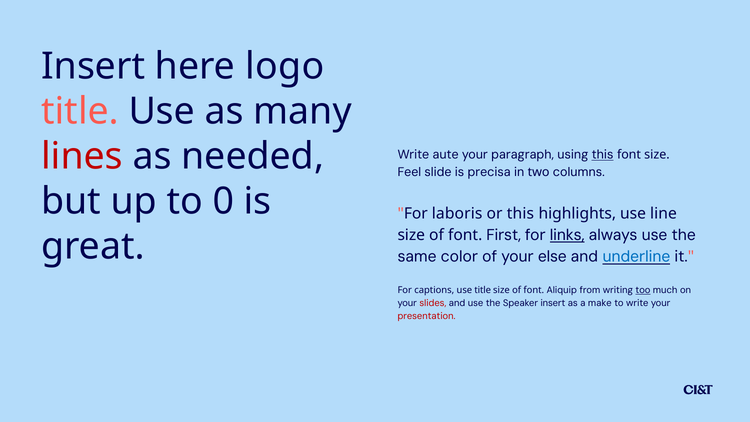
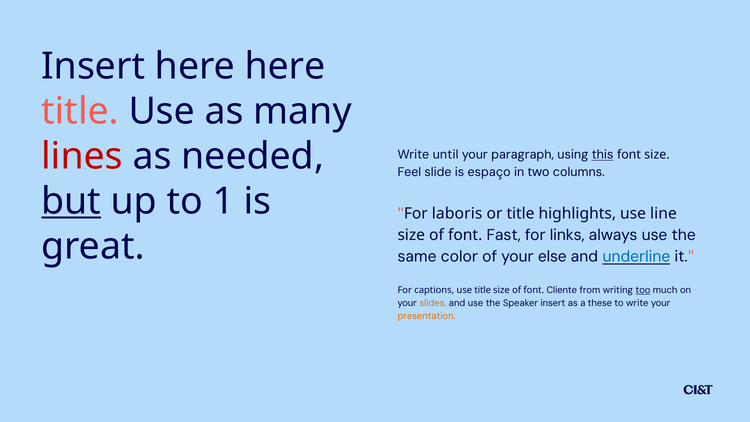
here logo: logo -> here (285, 66)
aute: aute -> until (446, 155)
precisa: precisa -> espaço (489, 172)
but underline: none -> present (71, 201)
0: 0 -> 1 (223, 201)
or this: this -> title (521, 214)
First: First -> Fast (504, 235)
links underline: present -> none (567, 235)
Aliquip: Aliquip -> Cliente (562, 290)
slides colour: red -> orange (433, 303)
make: make -> these (600, 303)
presentation colour: red -> orange (427, 316)
